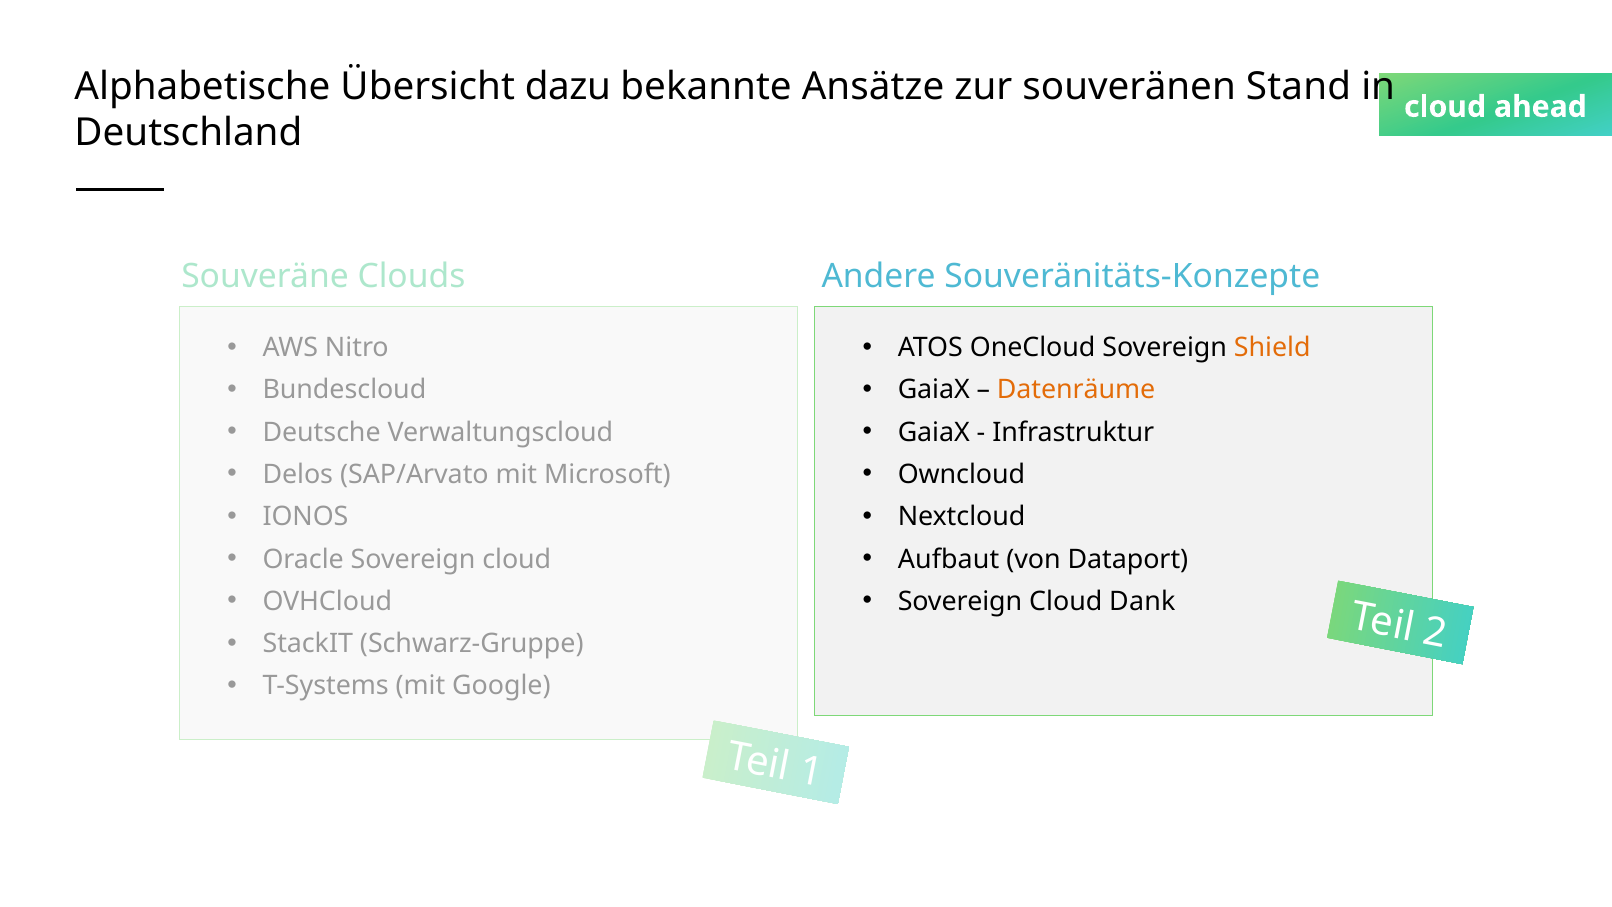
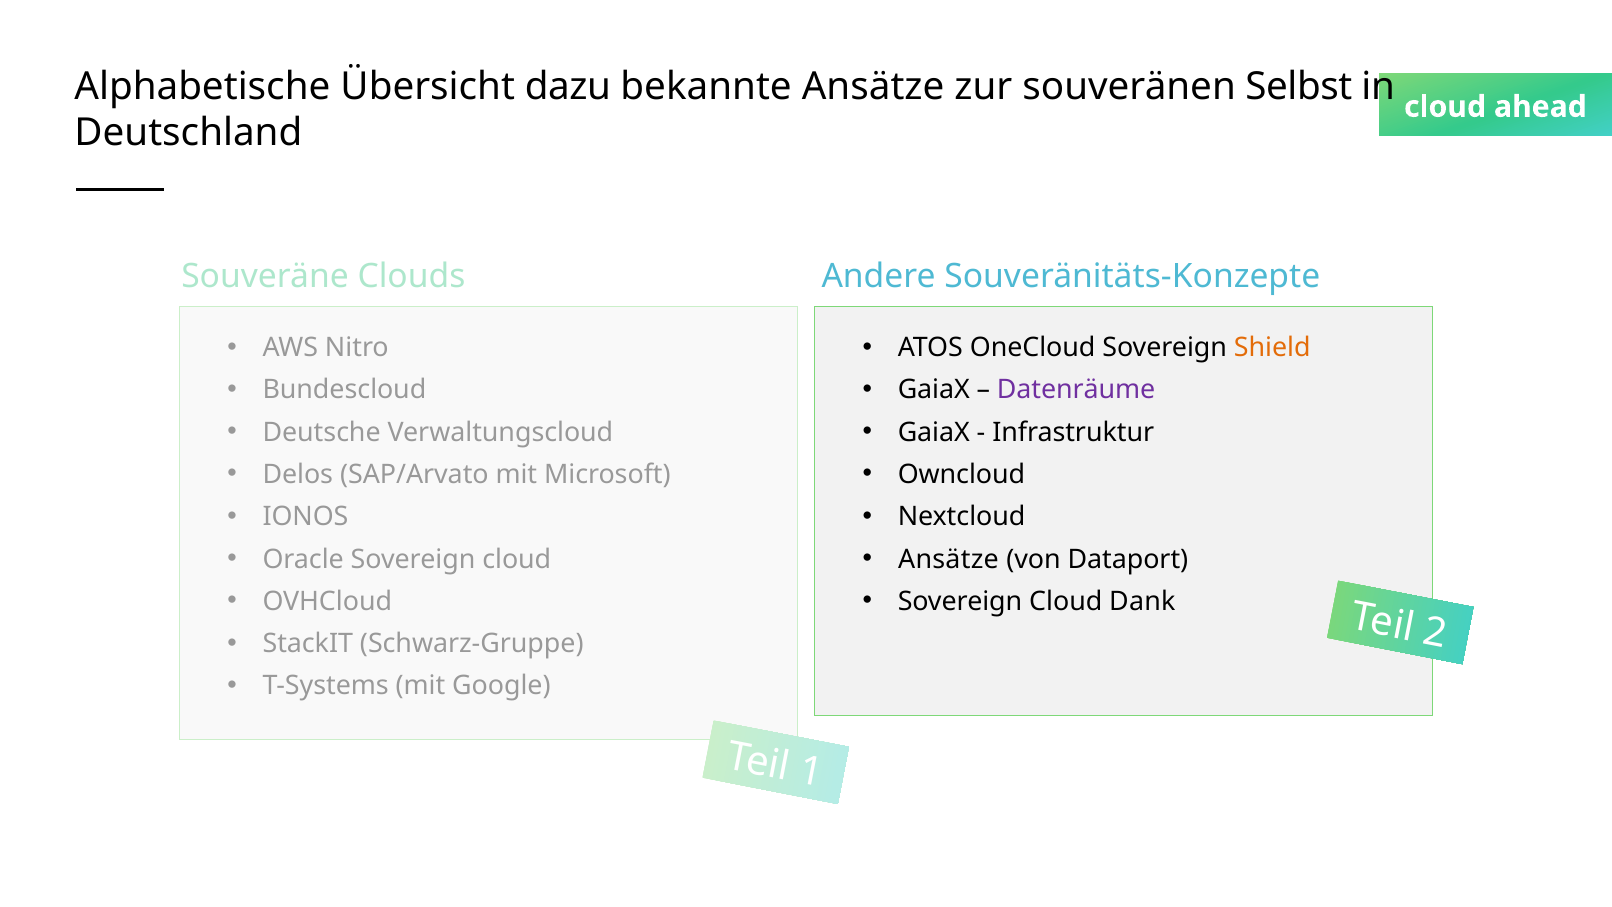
Stand: Stand -> Selbst (1299, 87)
Datenräume colour: orange -> purple (1076, 390)
Aufbaut: Aufbaut -> Ansätze (948, 559)
